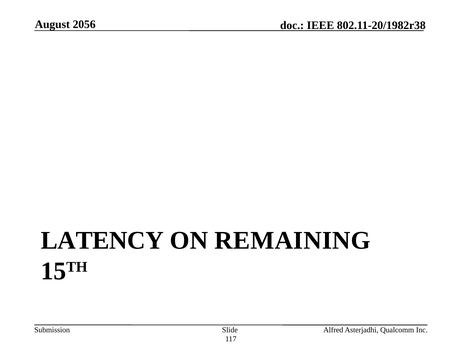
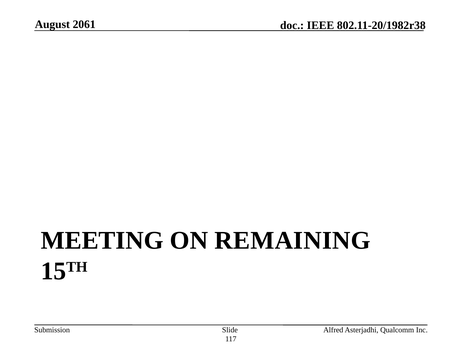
2056: 2056 -> 2061 (84, 24)
LATENCY: LATENCY -> MEETING (102, 240)
